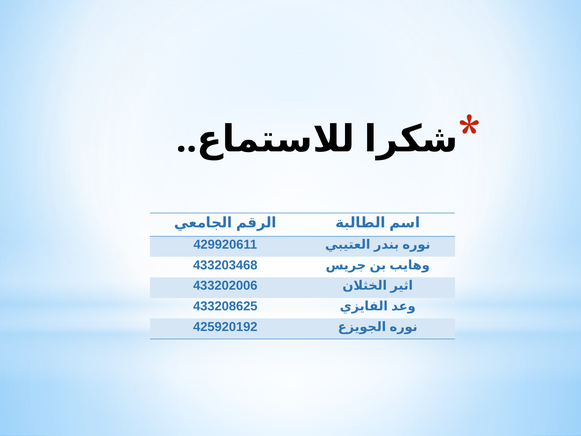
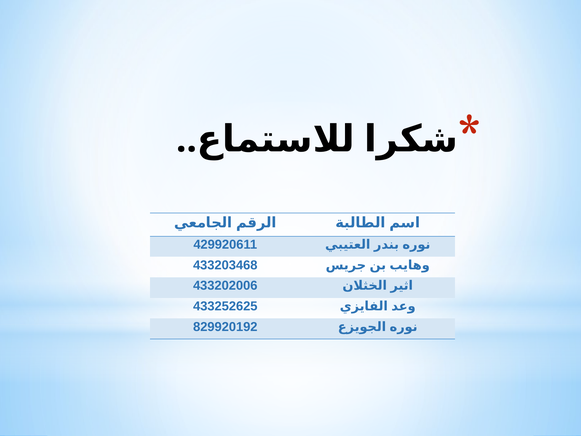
433208625: 433208625 -> 433252625 (225, 306)
425920192: 425920192 -> 829920192 (225, 327)
